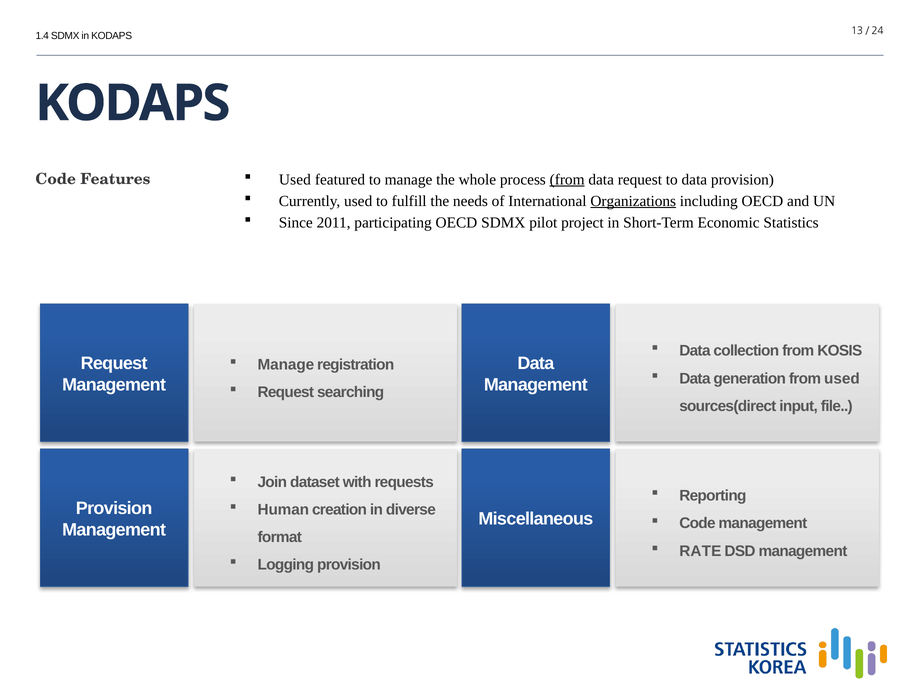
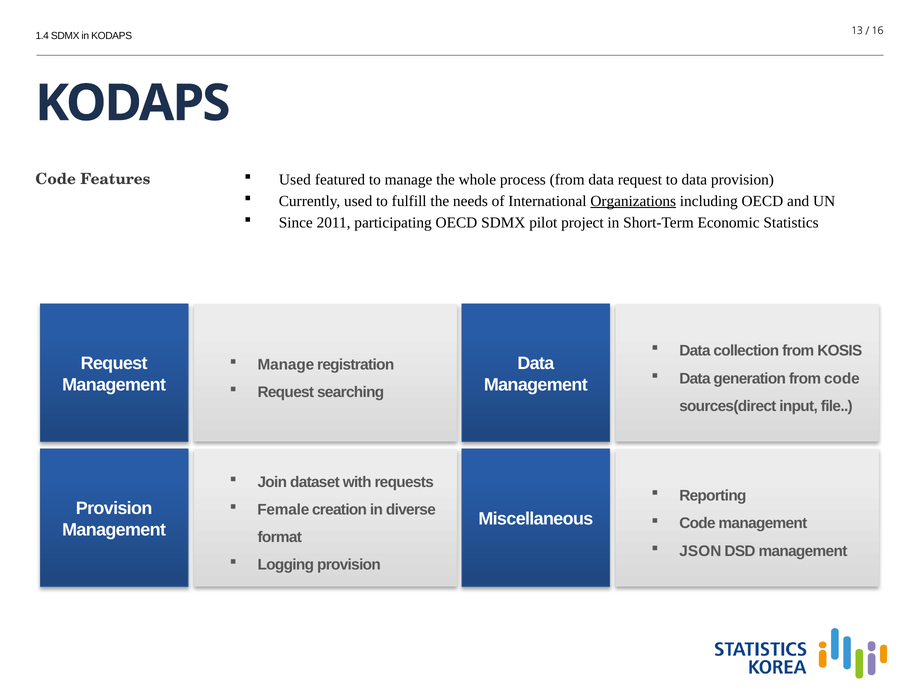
24: 24 -> 16 (878, 31)
from underline: present -> none (567, 179)
from used: used -> code (842, 378)
Human: Human -> Female (283, 509)
RATE: RATE -> JSON (700, 551)
